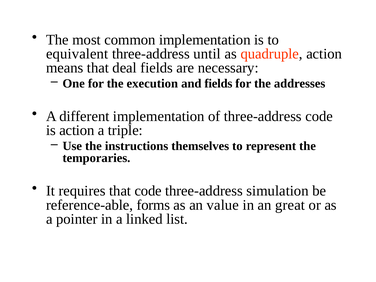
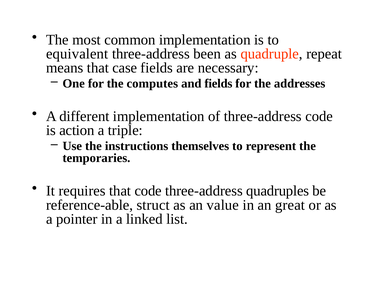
until: until -> been (207, 54)
quadruple action: action -> repeat (324, 54)
deal: deal -> case (125, 68)
execution: execution -> computes (152, 83)
simulation: simulation -> quadruples (278, 191)
forms: forms -> struct (153, 205)
